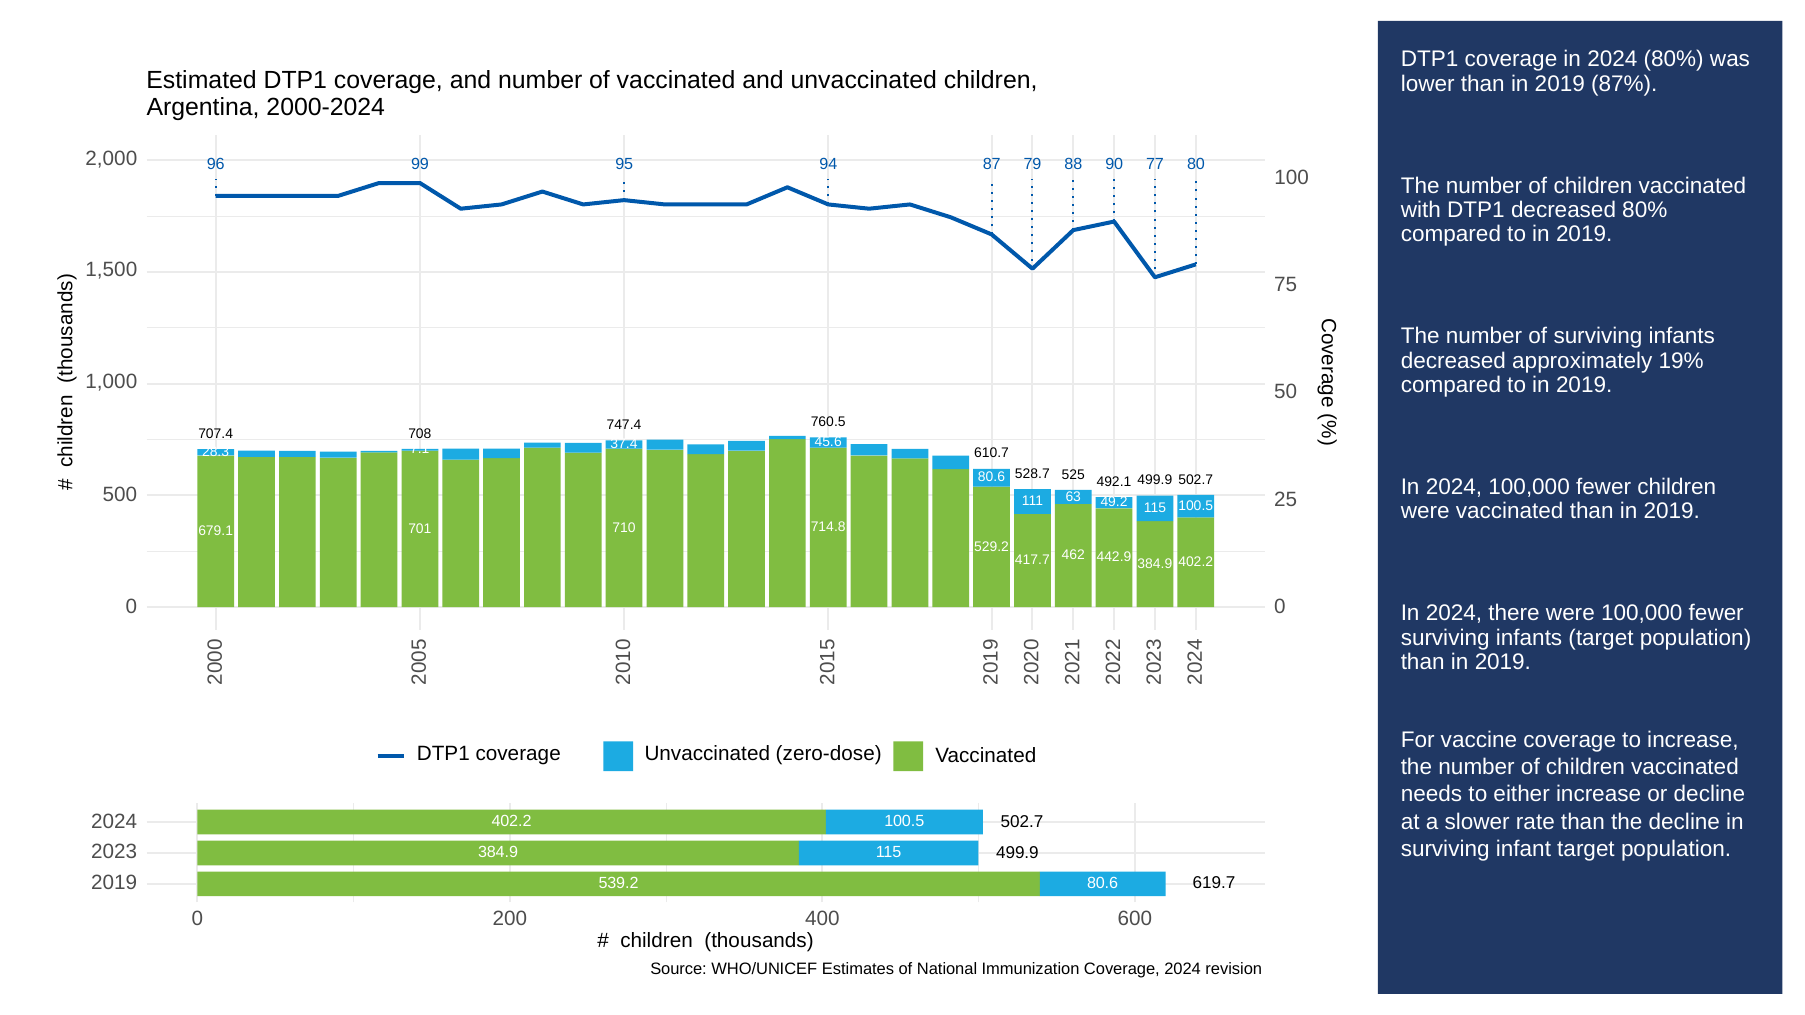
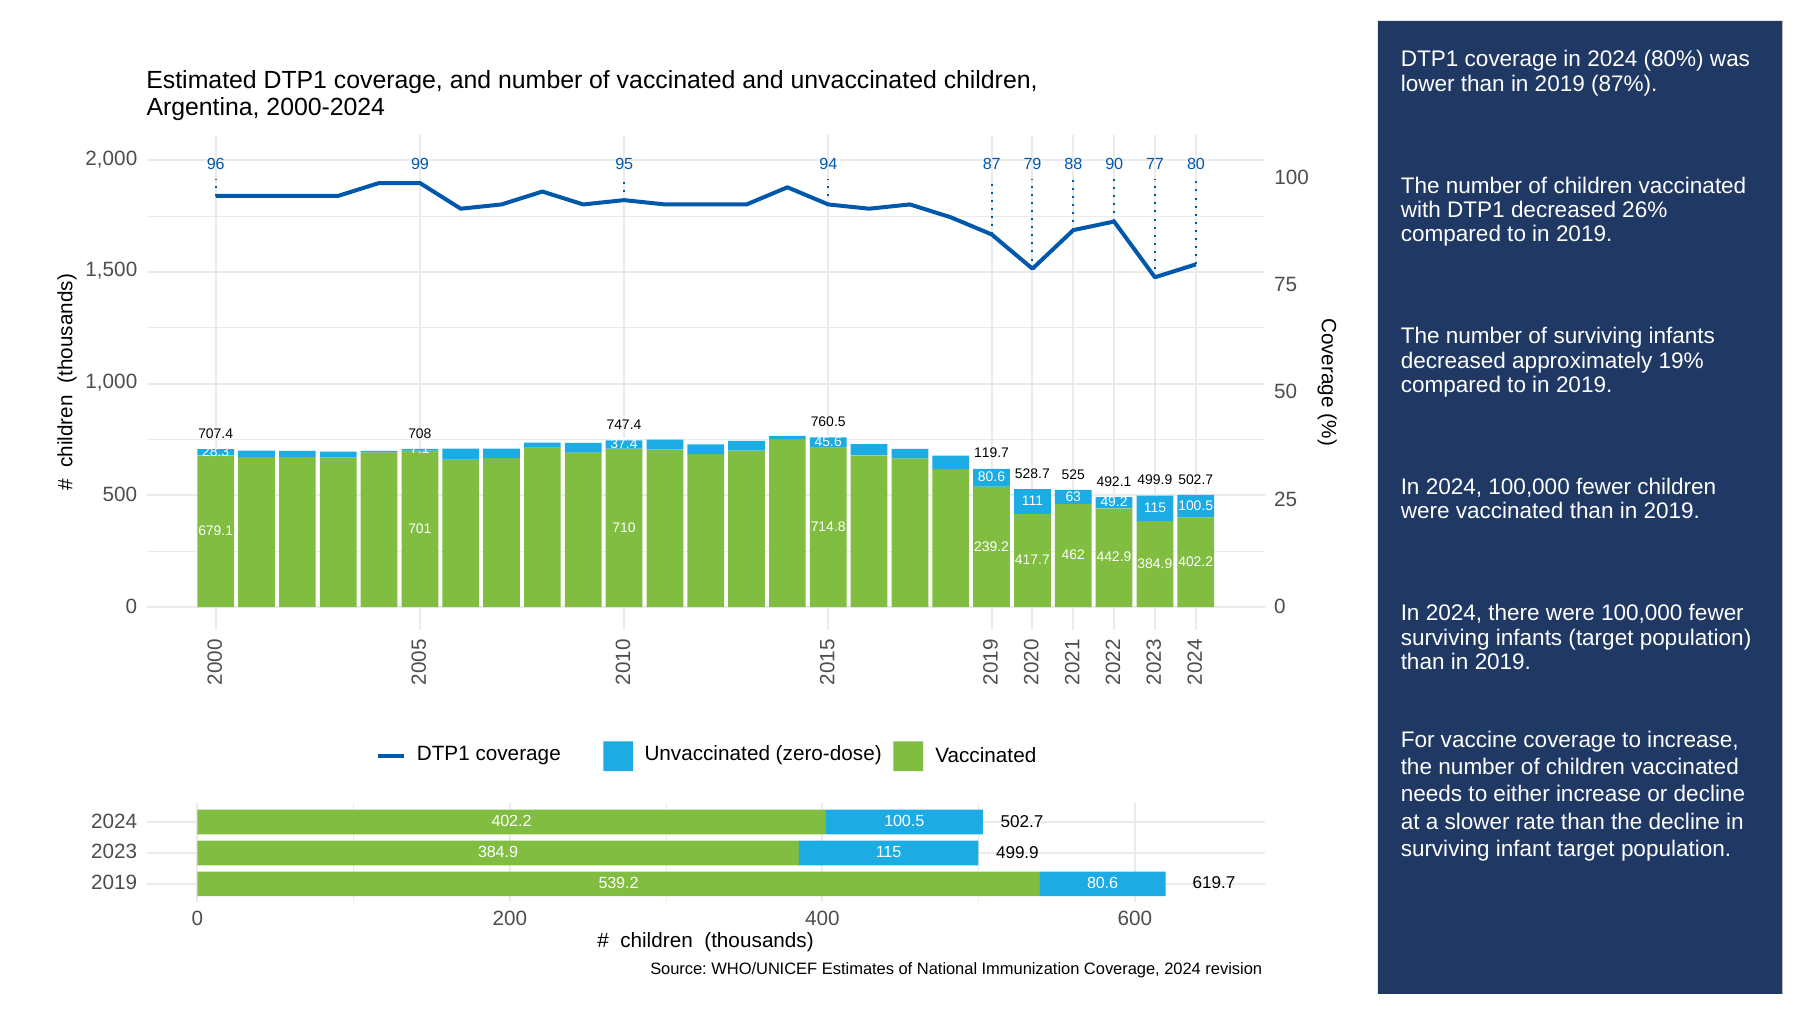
decreased 80%: 80% -> 26% (1645, 210)
610.7: 610.7 -> 119.7 (992, 453)
529.2: 529.2 -> 239.2 (992, 547)
